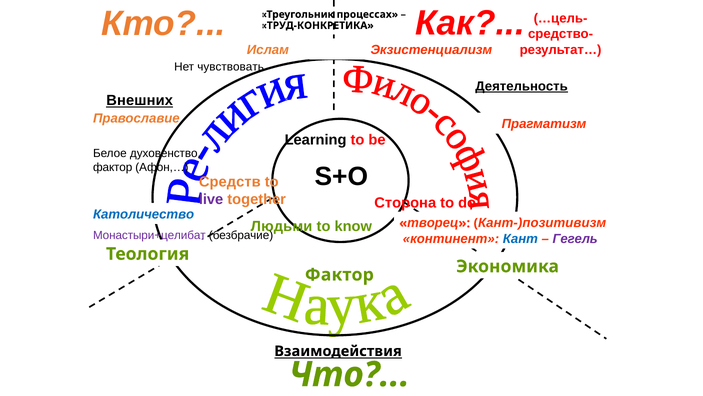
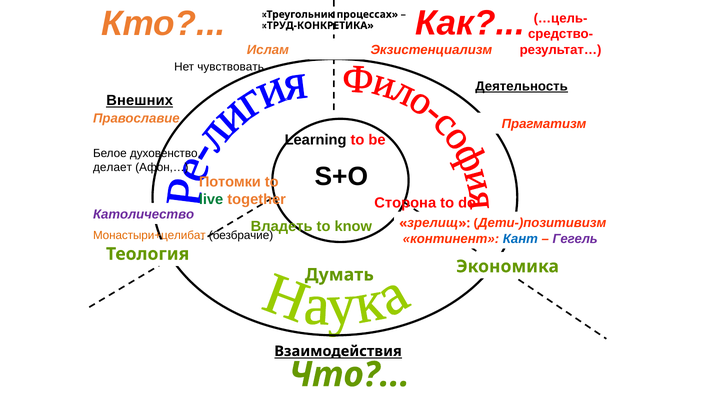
фактор: фактор -> делает (113, 167)
Средств: Средств -> Потомки (230, 182)
live colour: purple -> green (211, 199)
Католичество colour: blue -> purple (144, 214)
Людьми: Людьми -> Владеть (282, 226)
творец: творец -> зрелищ (433, 223)
Кант-)позитивизм: Кант-)позитивизм -> Дети-)позитивизм (542, 223)
Монастыри+целибат colour: purple -> orange (149, 235)
Фактор: Фактор -> Думать (339, 274)
